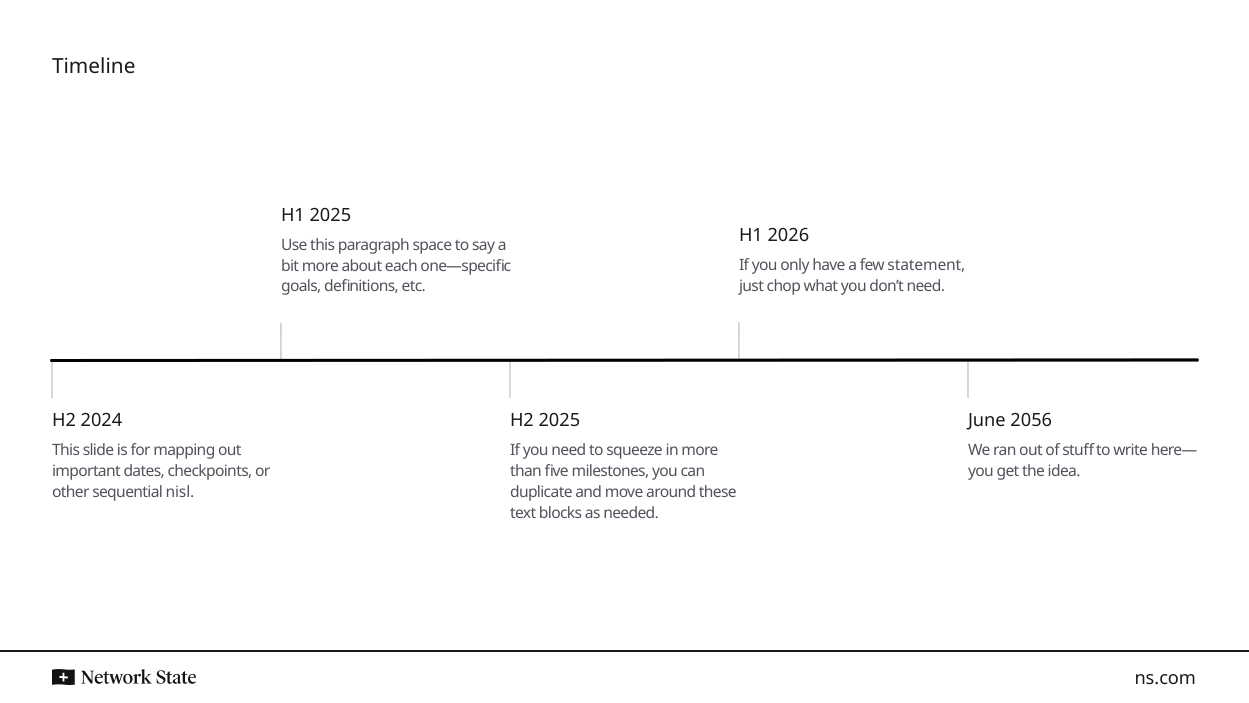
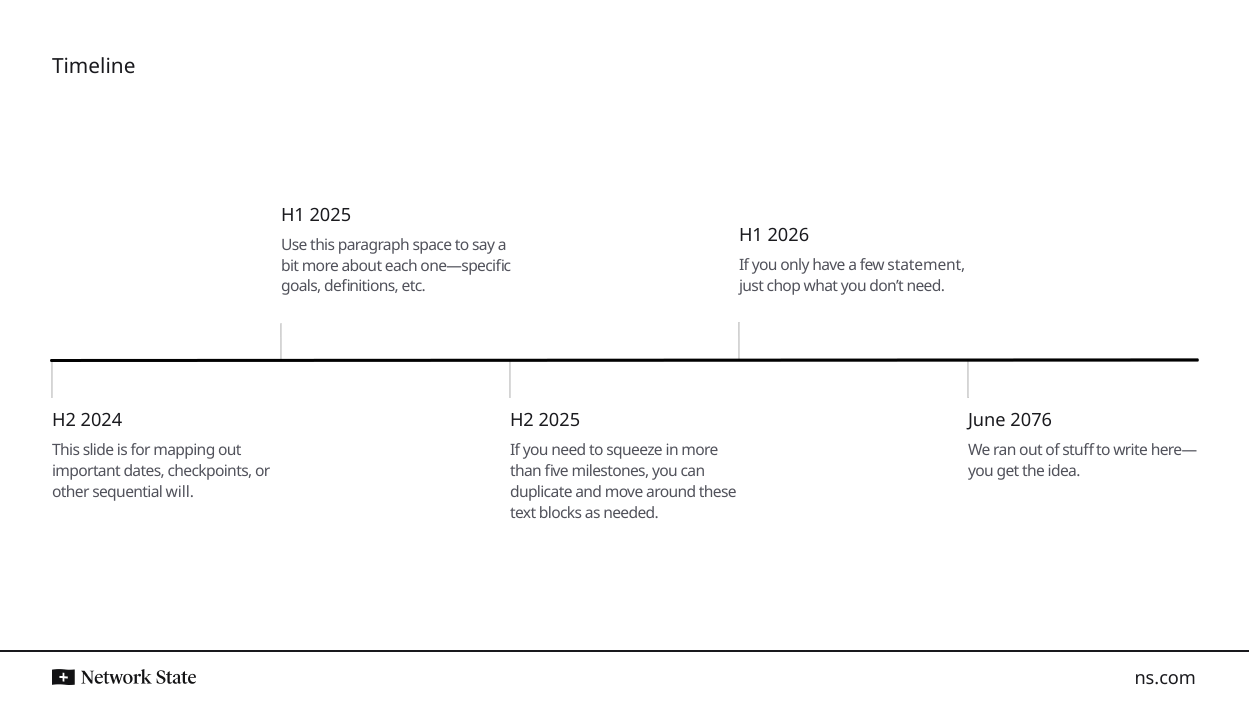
2056: 2056 -> 2076 (1031, 420)
nisl: nisl -> will (180, 492)
